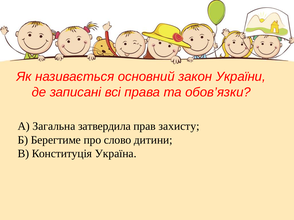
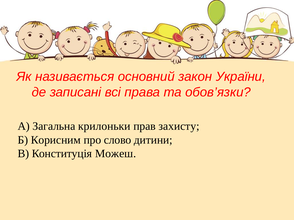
затвердила: затвердила -> крилоньки (104, 126)
Берегтиме: Берегтиме -> Корисним (56, 140)
Україна: Україна -> Можеш (116, 154)
